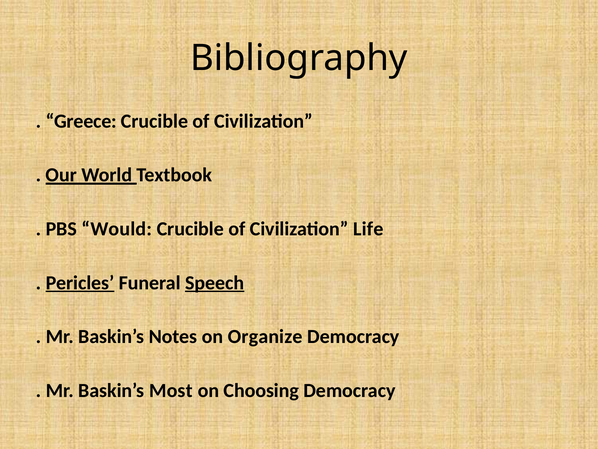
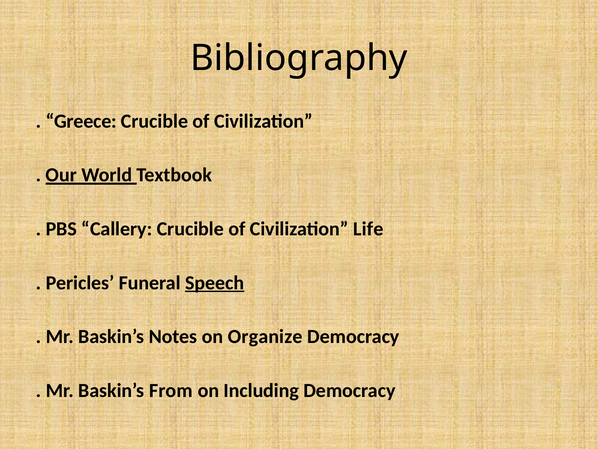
Would: Would -> Callery (117, 229)
Pericles underline: present -> none (80, 282)
Most: Most -> From (171, 390)
Choosing: Choosing -> Including (261, 390)
